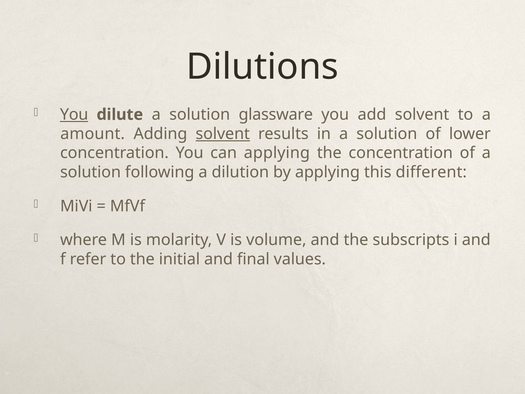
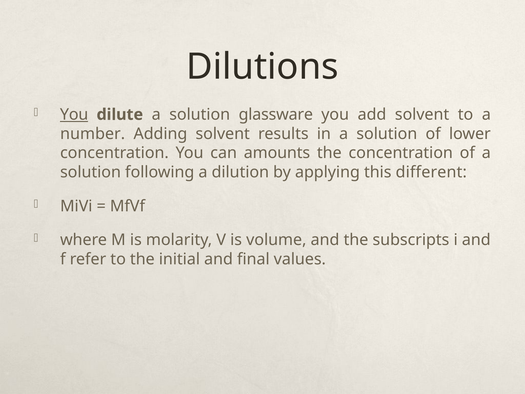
amount: amount -> number (93, 134)
solvent underline: present -> none (223, 134)
can applying: applying -> amounts (277, 153)
